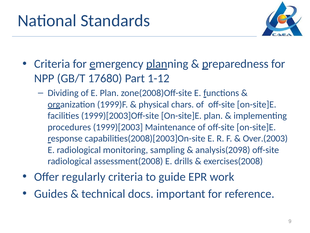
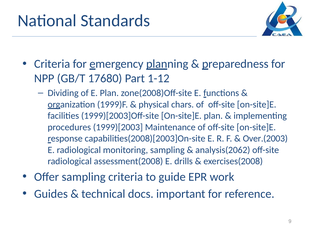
analysis(2098: analysis(2098 -> analysis(2062 (223, 150)
Offer regularly: regularly -> sampling (84, 176)
